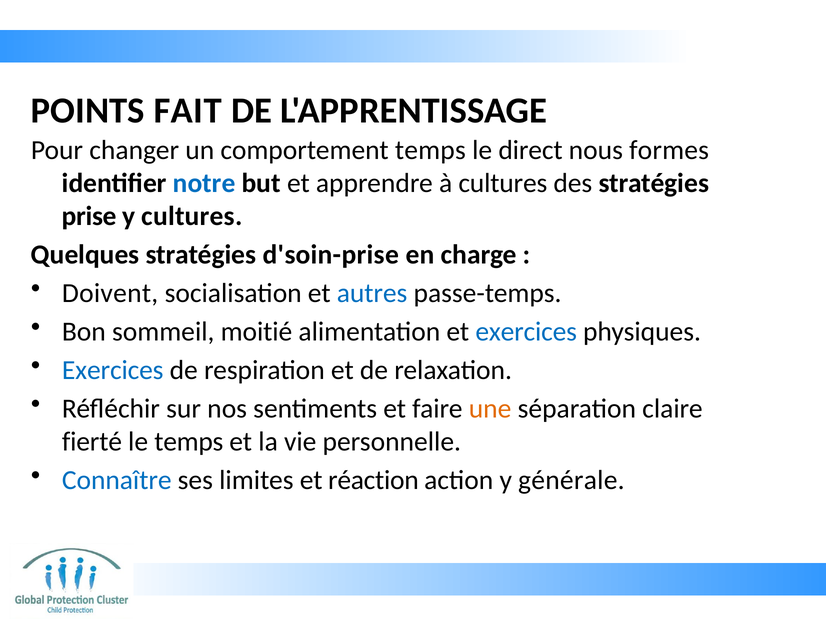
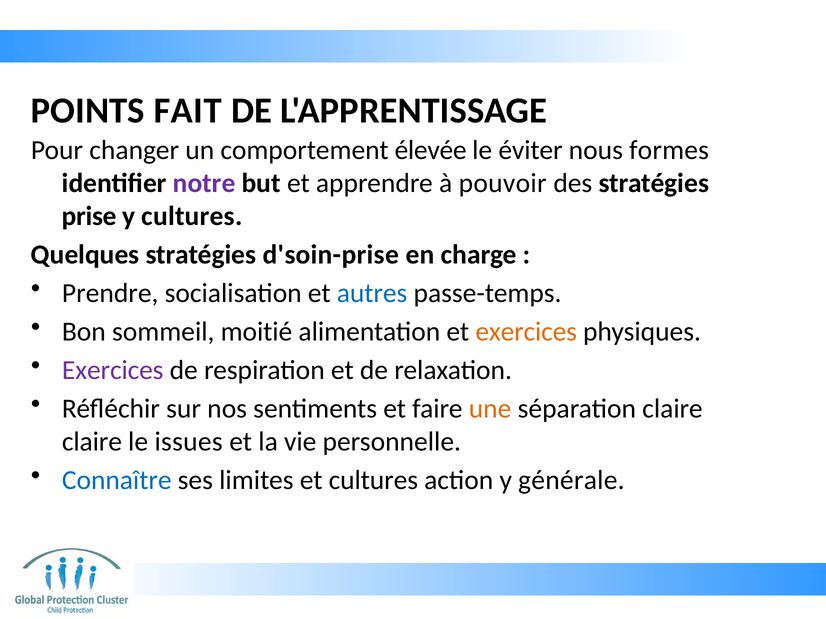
comportement temps: temps -> élevée (431, 150)
direct: direct -> éviter (531, 150)
notre colour: blue -> purple (204, 183)
à cultures: cultures -> pouvoir (503, 183)
Doivent: Doivent -> Prendre (110, 293)
exercices colour: blue -> orange (526, 332)
Exercices colour: blue -> purple (113, 370)
fierté: fierté -> claire (92, 442)
le temps: temps -> issues (189, 442)
et réaction: réaction -> cultures (373, 481)
